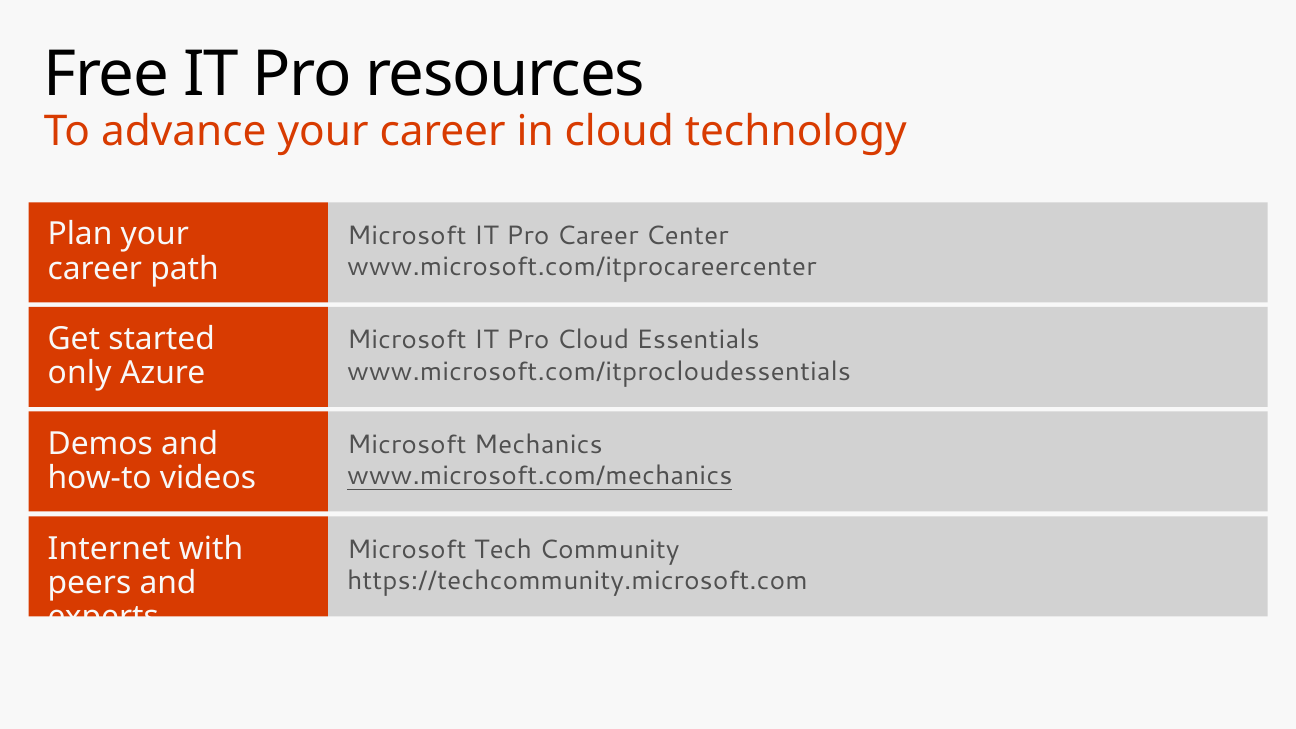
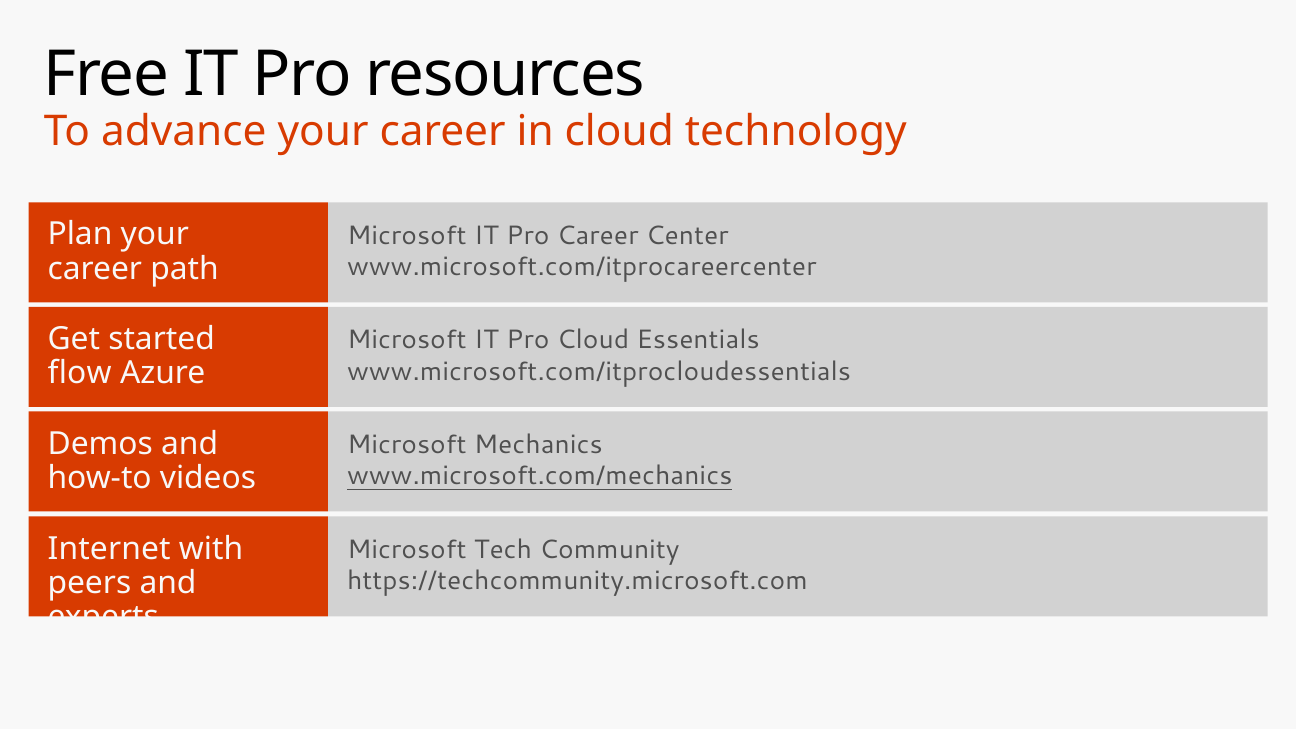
only: only -> flow (80, 373)
